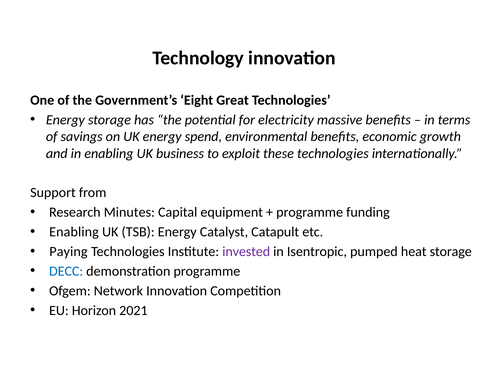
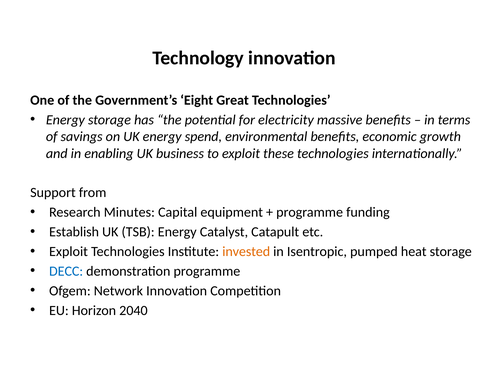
Enabling: Enabling -> Establish (74, 232)
Paying: Paying -> Exploit (69, 252)
invested colour: purple -> orange (246, 252)
2021: 2021 -> 2040 (133, 310)
